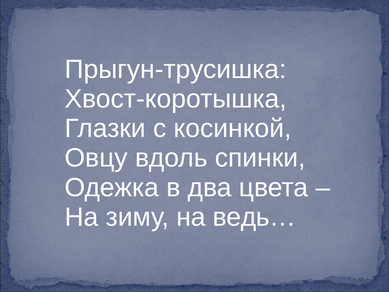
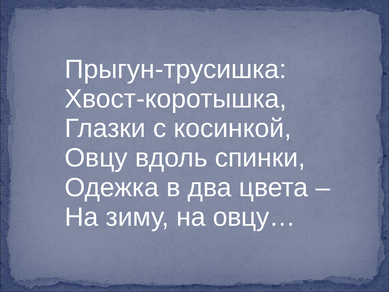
ведь…: ведь… -> овцу… (254, 217)
